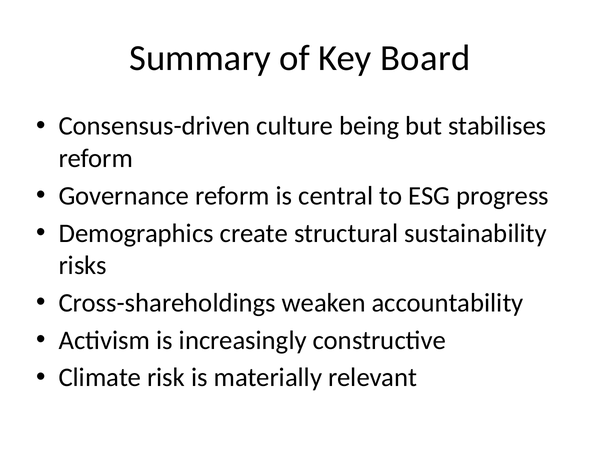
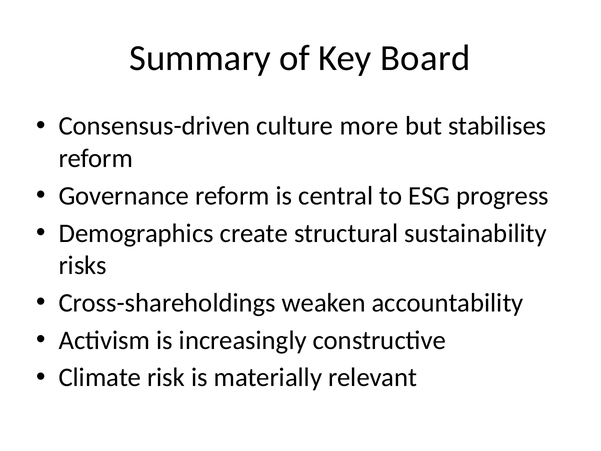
being: being -> more (369, 126)
